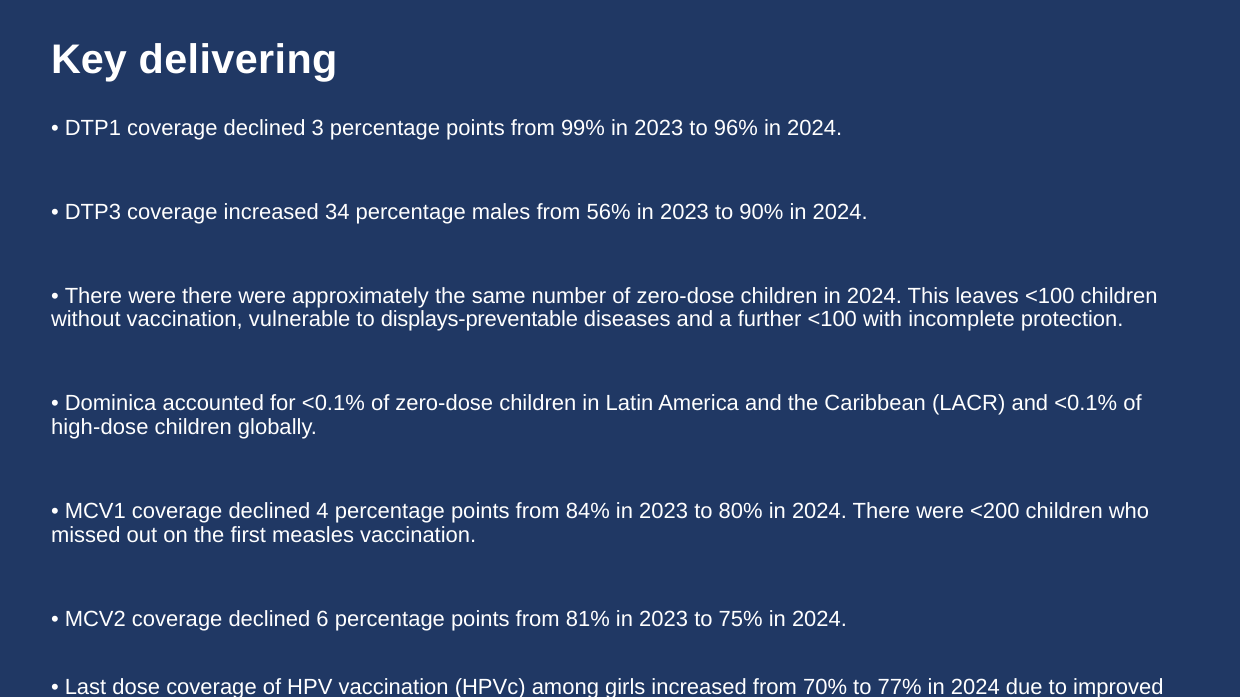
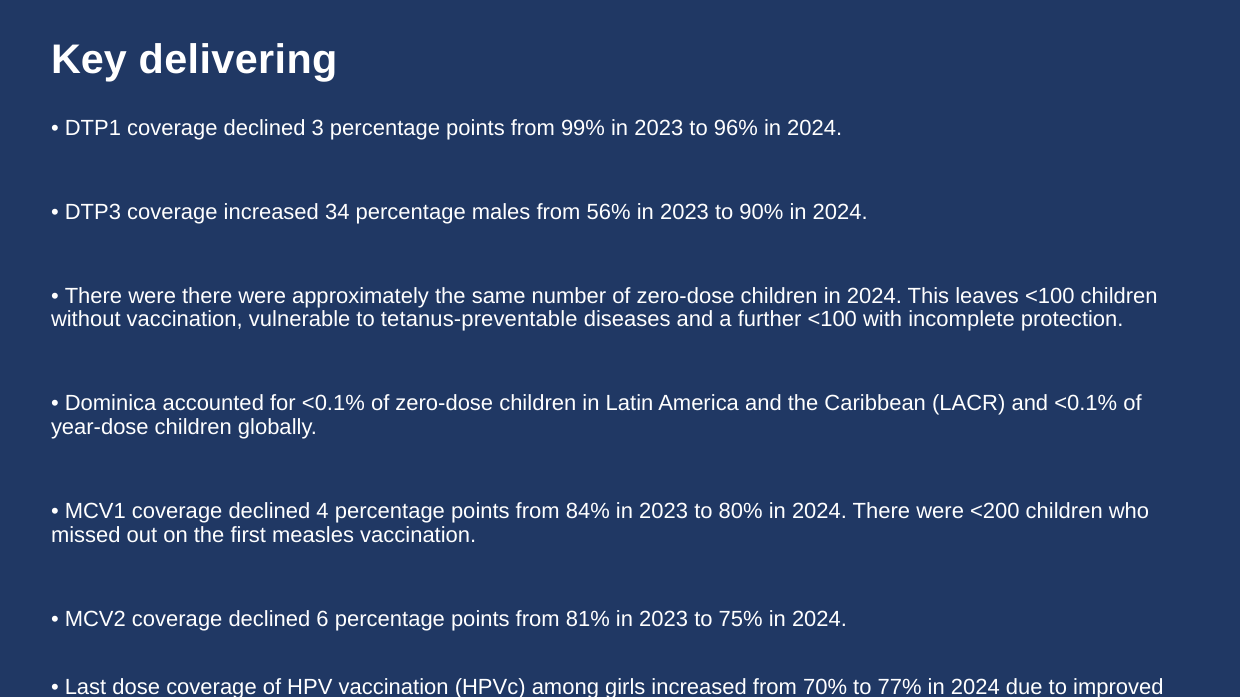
displays-preventable: displays-preventable -> tetanus-preventable (479, 320)
high-dose: high-dose -> year-dose (100, 428)
